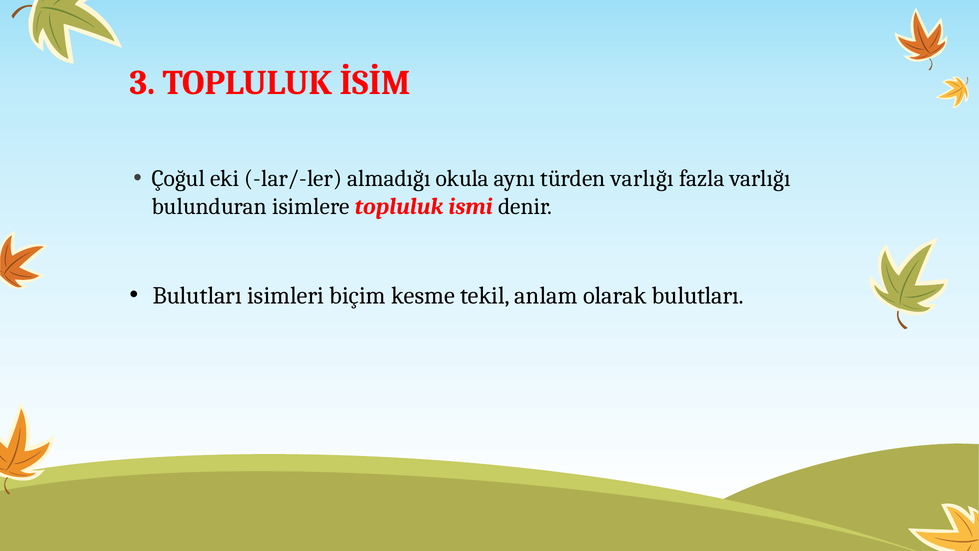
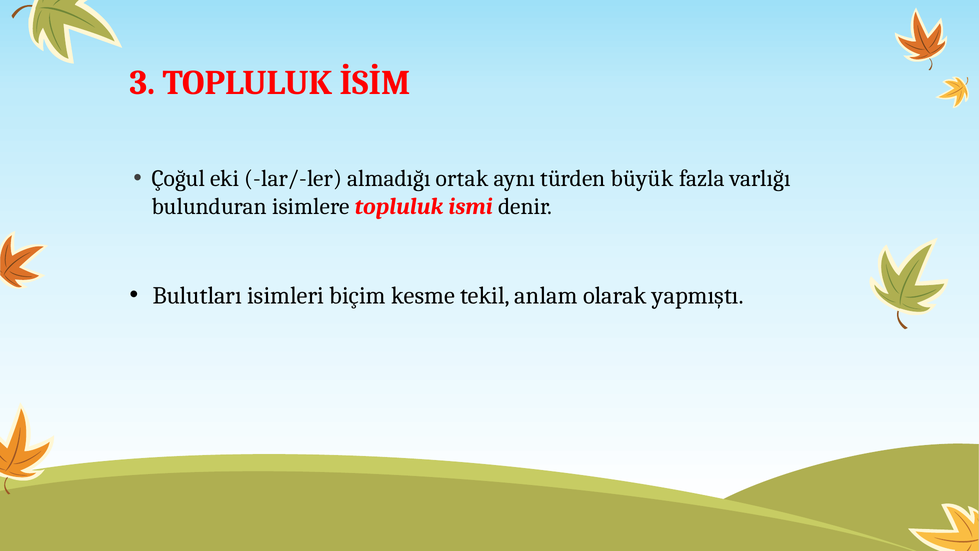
okula: okula -> ortak (462, 178)
türden varlığı: varlığı -> büyük (642, 178)
olarak bulutları: bulutları -> yapmıştı (698, 295)
